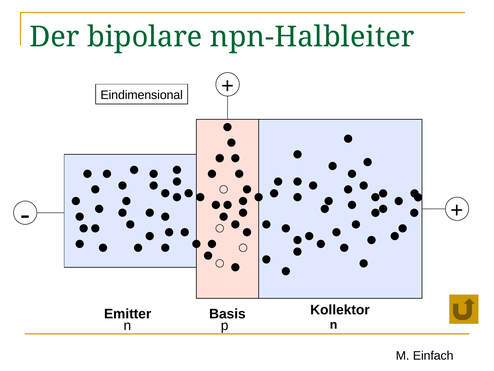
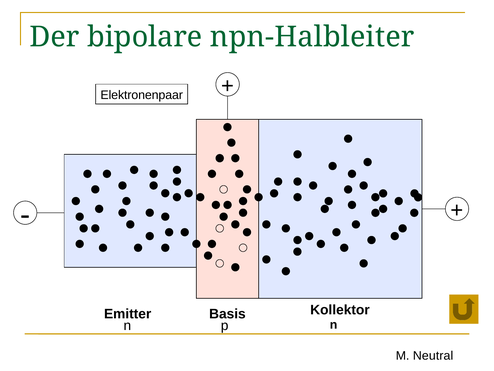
Eindimensional: Eindimensional -> Elektronenpaar (142, 95)
Einfach: Einfach -> Neutral (433, 355)
